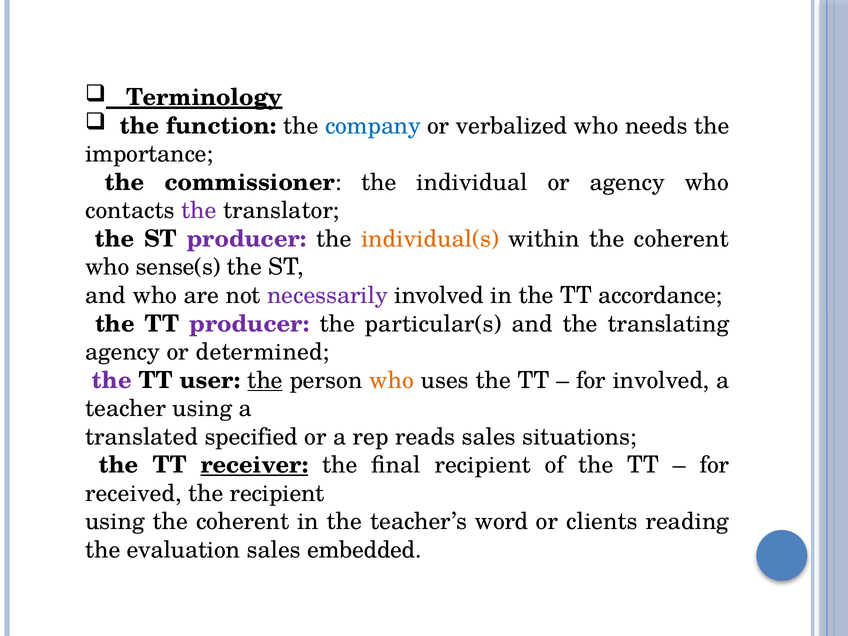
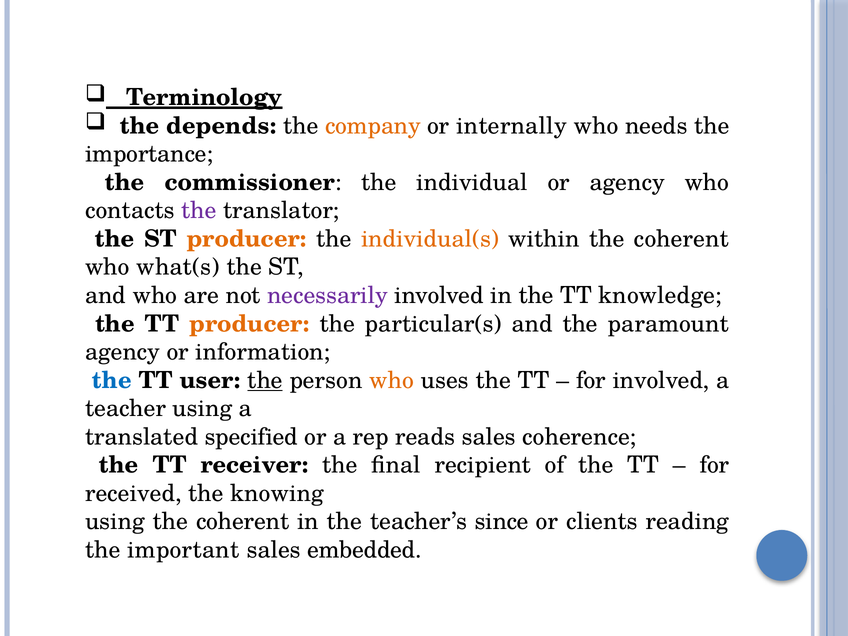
function: function -> depends (221, 126)
company colour: blue -> orange (373, 126)
verbalized: verbalized -> internally (511, 126)
producer colour: purple -> orange (247, 239)
sense(s: sense(s -> what(s (178, 267)
accordance: accordance -> knowledge (660, 295)
producer colour: purple -> orange (249, 324)
translating: translating -> paramount (668, 324)
determined: determined -> information (263, 352)
the colour: purple -> blue (112, 380)
situations: situations -> coherence (579, 437)
receiver underline: present -> none (254, 465)
the recipient: recipient -> knowing (277, 493)
word: word -> since (502, 522)
evaluation: evaluation -> important (183, 550)
